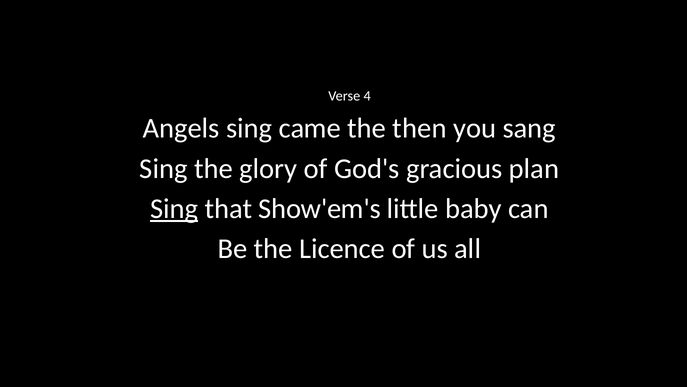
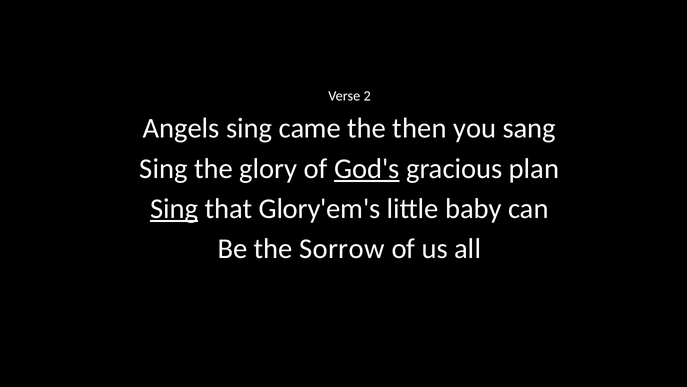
4: 4 -> 2 (367, 96)
God's underline: none -> present (367, 168)
Show'em's: Show'em's -> Glory'em's (320, 208)
Licence: Licence -> Sorrow (342, 248)
